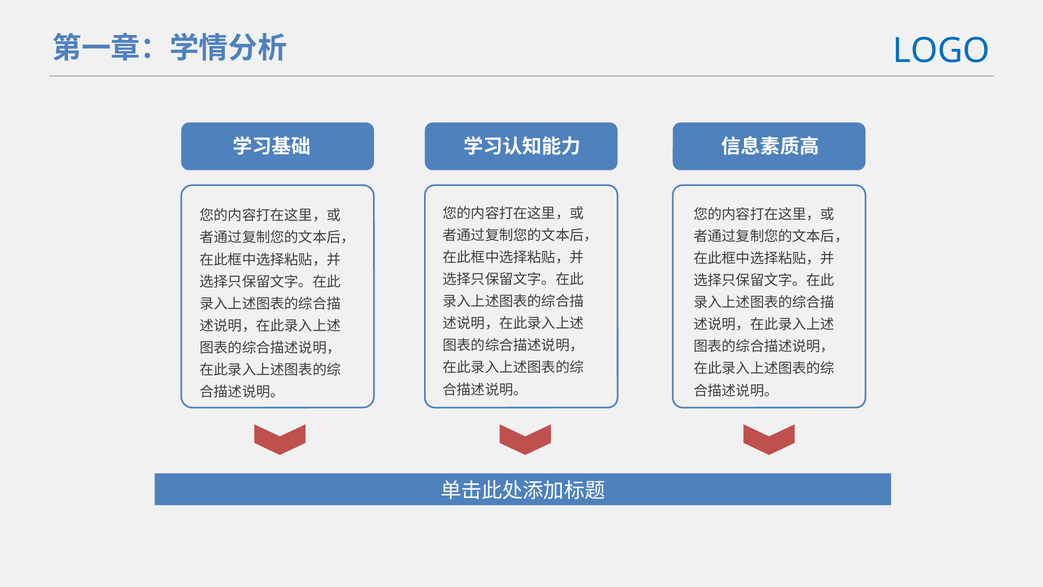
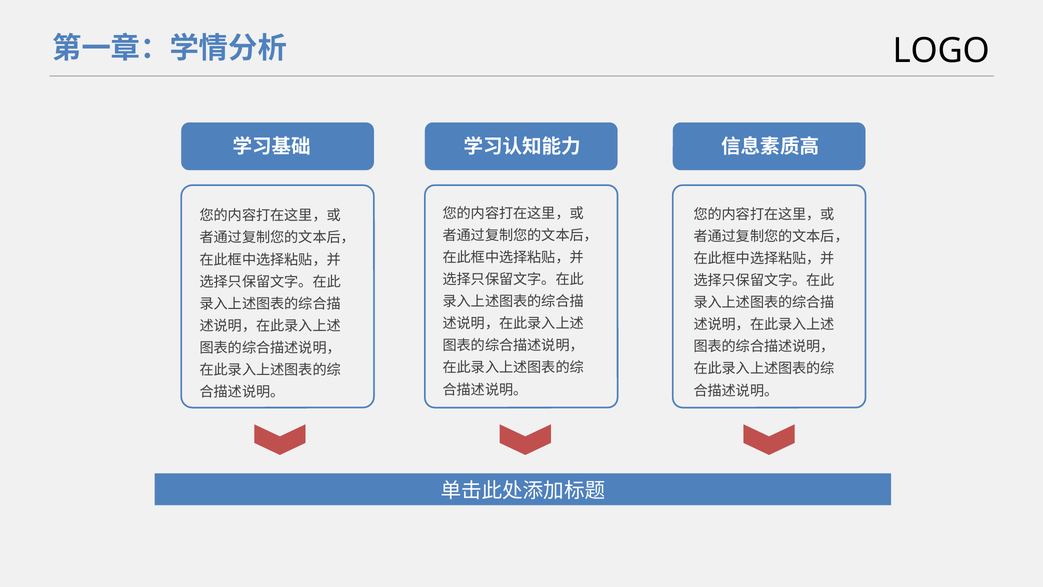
LOGO colour: blue -> black (941, 51)
